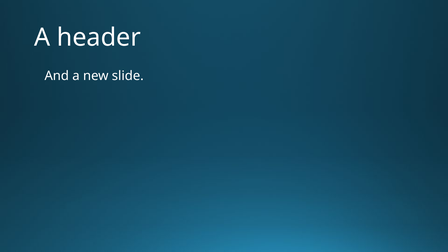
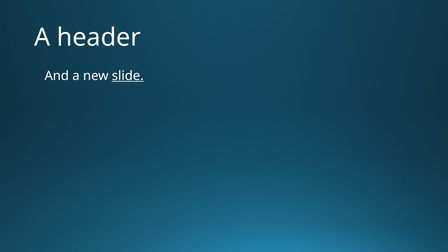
slide underline: none -> present (128, 76)
